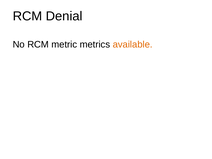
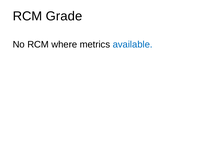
Denial: Denial -> Grade (64, 16)
metric: metric -> where (64, 44)
available colour: orange -> blue (133, 44)
